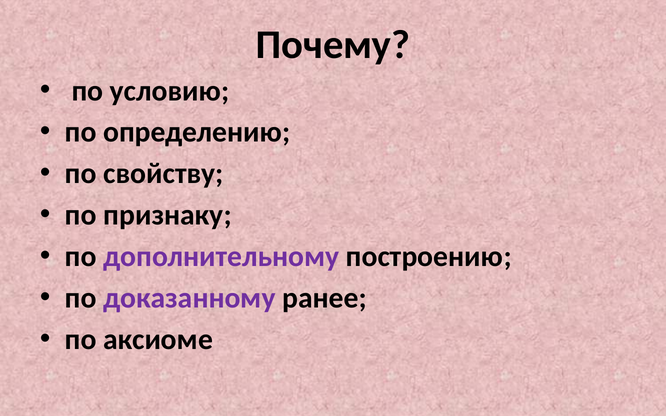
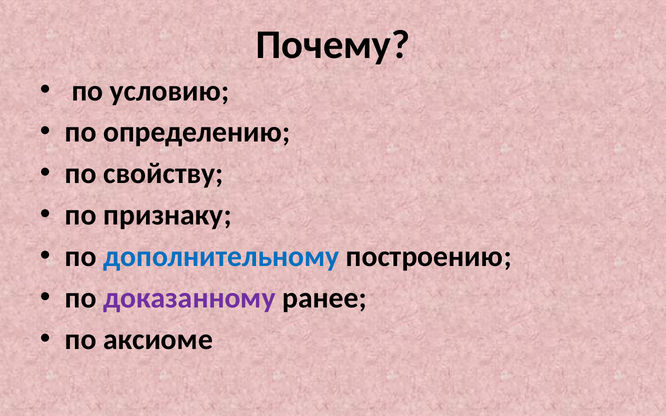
дополнительному colour: purple -> blue (221, 257)
